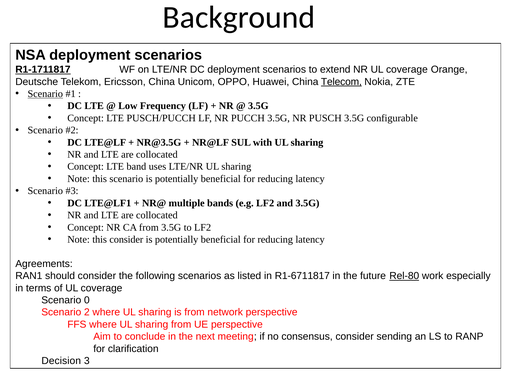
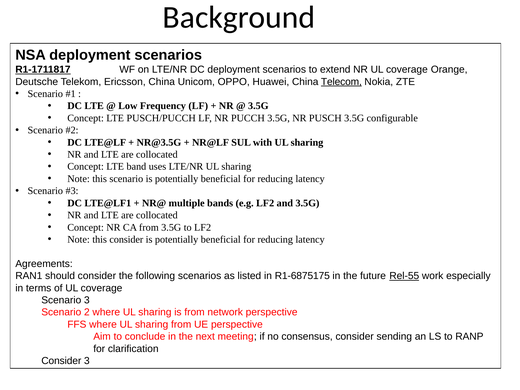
Scenario underline: present -> none (45, 94)
R1-6711817: R1-6711817 -> R1-6875175 (302, 276)
Rel-80: Rel-80 -> Rel-55 (404, 276)
Scenario 0: 0 -> 3 (87, 300)
Decision: Decision -> Consider (61, 361)
